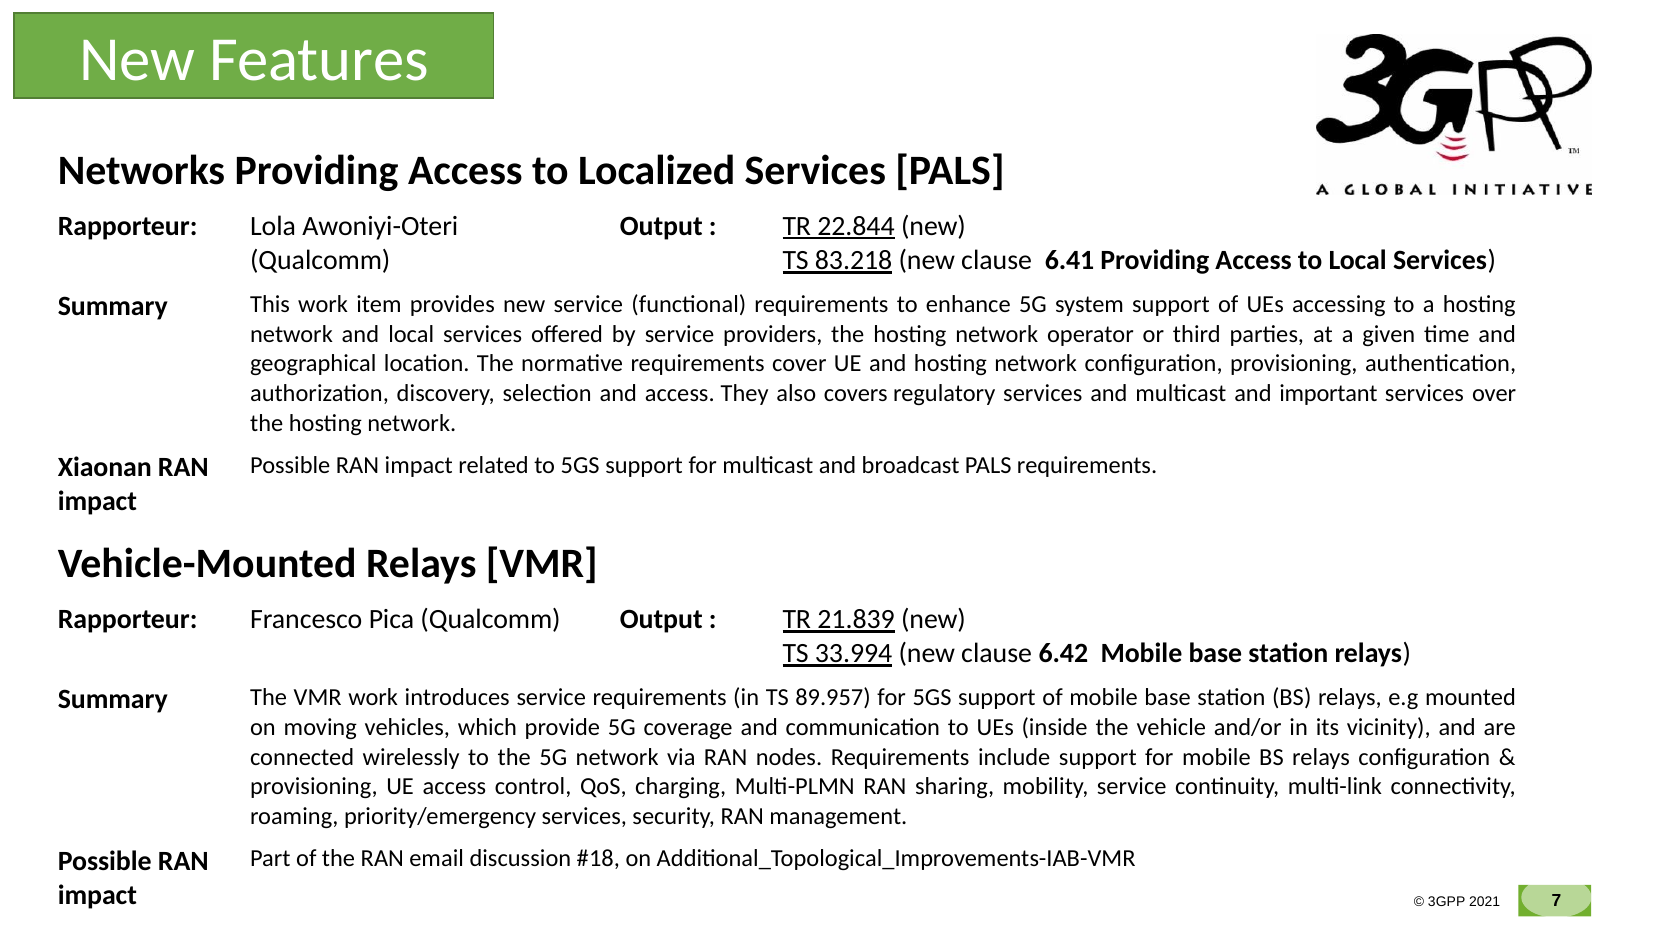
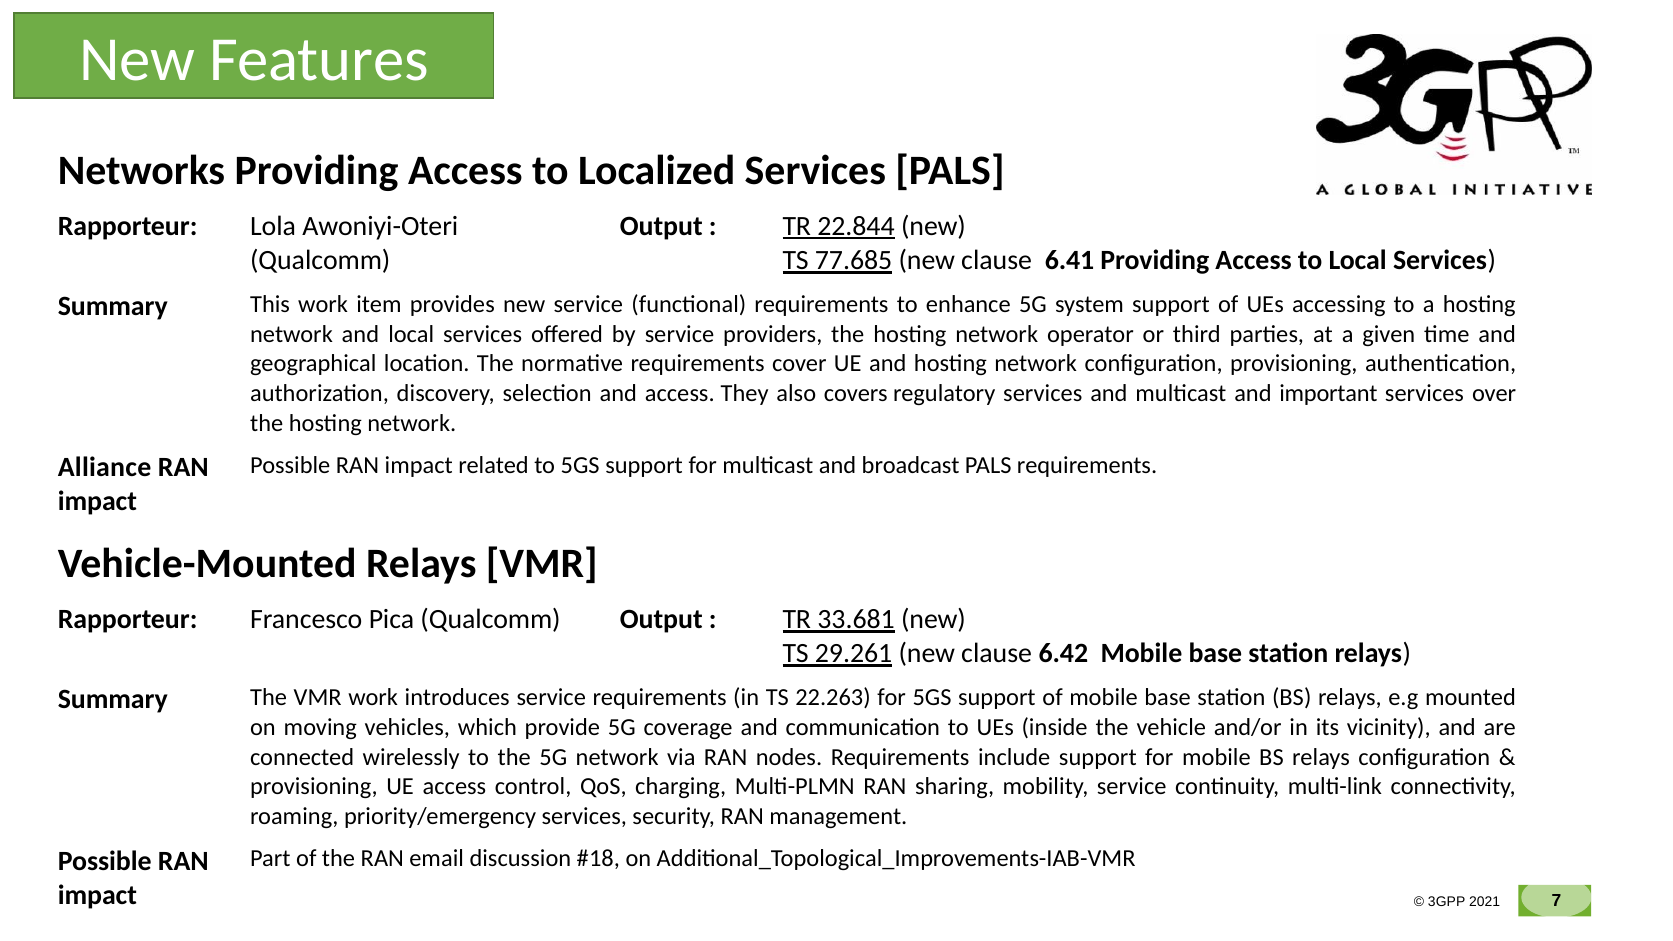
83.218: 83.218 -> 77.685 (854, 260)
Xiaonan: Xiaonan -> Alliance (105, 468)
21.839: 21.839 -> 33.681 (856, 619)
33.994: 33.994 -> 29.261 (854, 653)
89.957: 89.957 -> 22.263 (833, 698)
